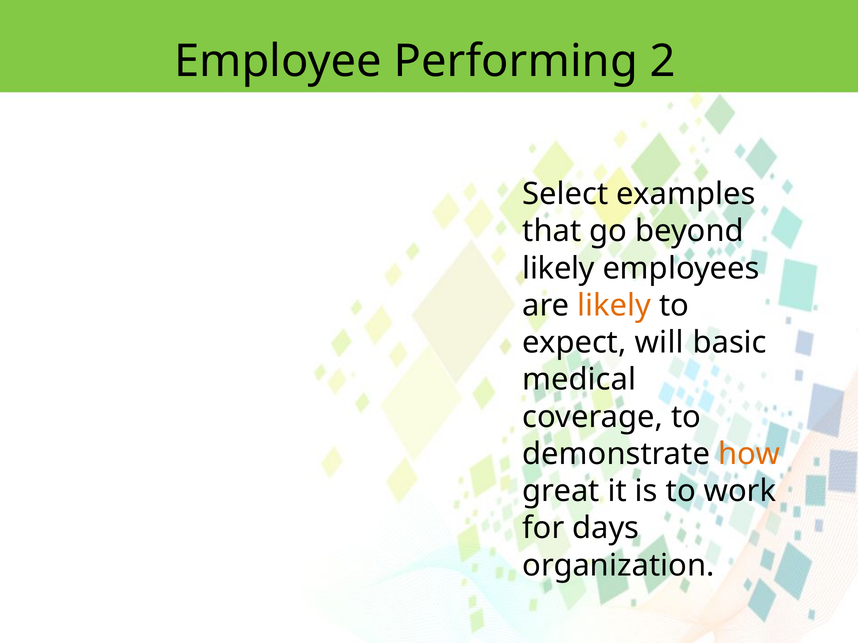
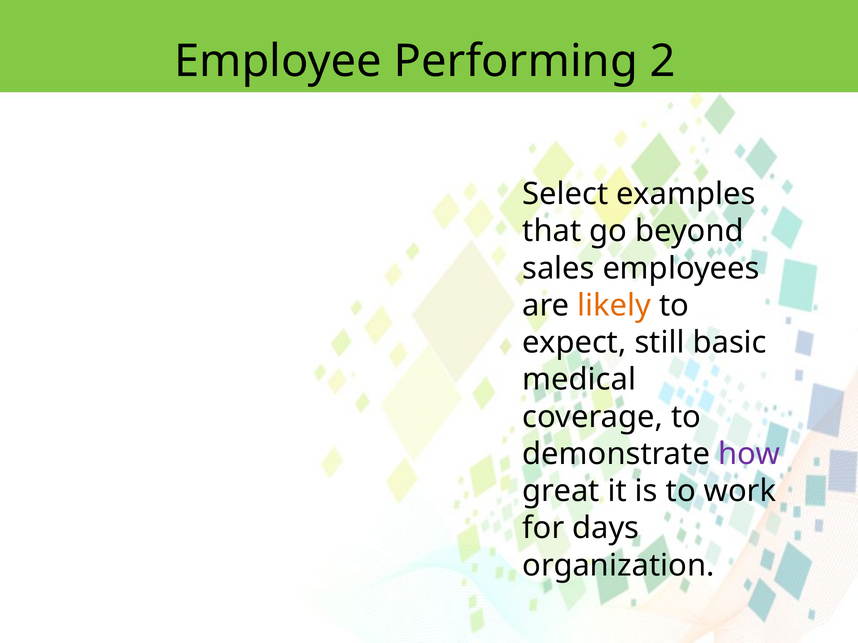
likely: likely -> sales (558, 269)
will: will -> still (659, 343)
how colour: orange -> purple (749, 454)
